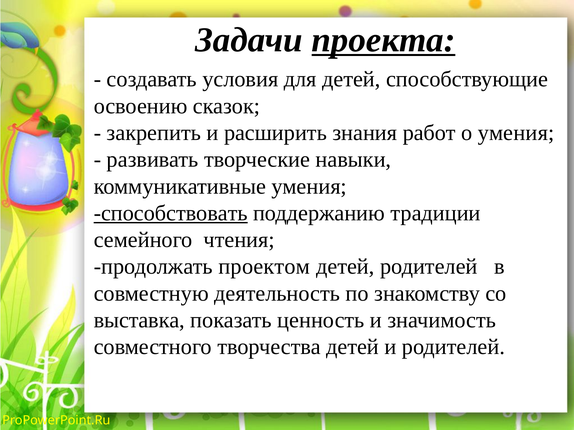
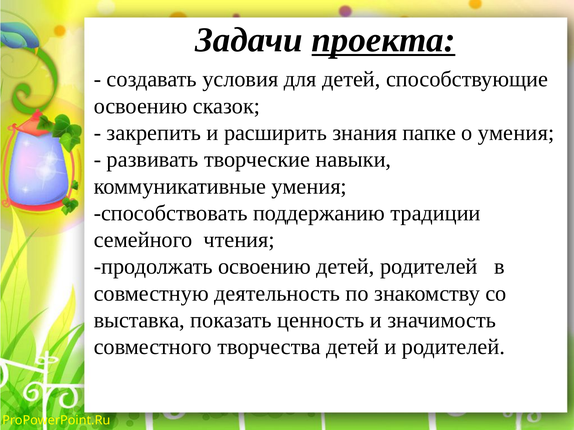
работ: работ -> папке (429, 133)
способствовать underline: present -> none (171, 213)
продолжать проектом: проектом -> освоению (264, 267)
